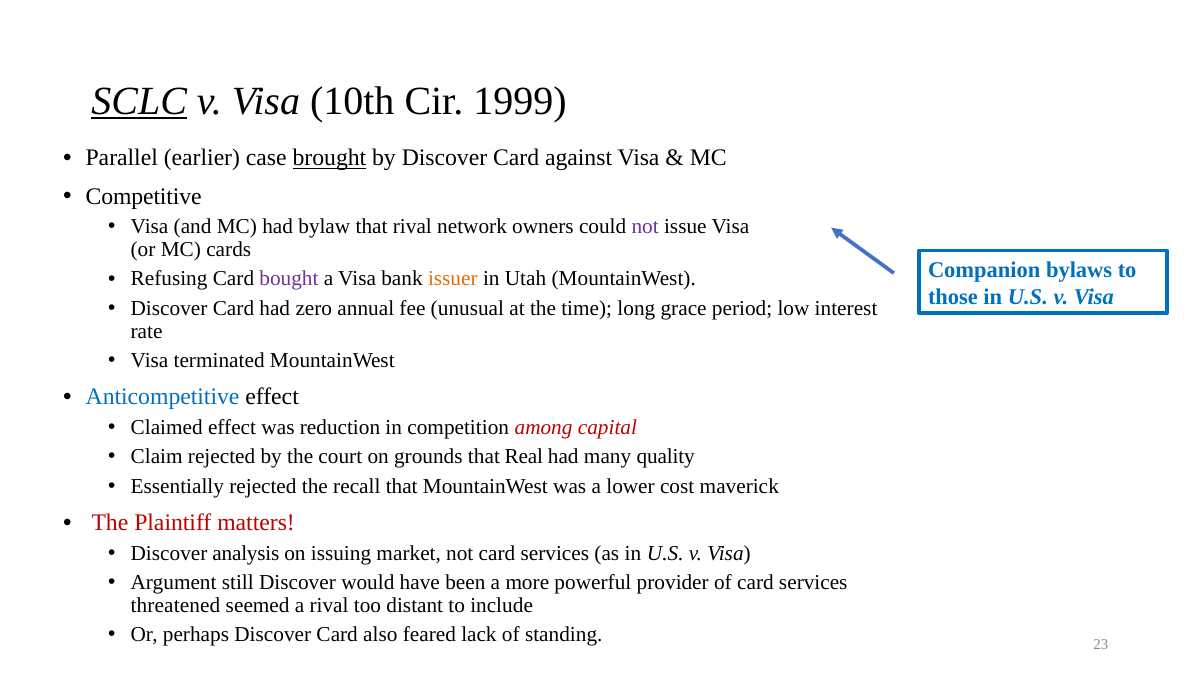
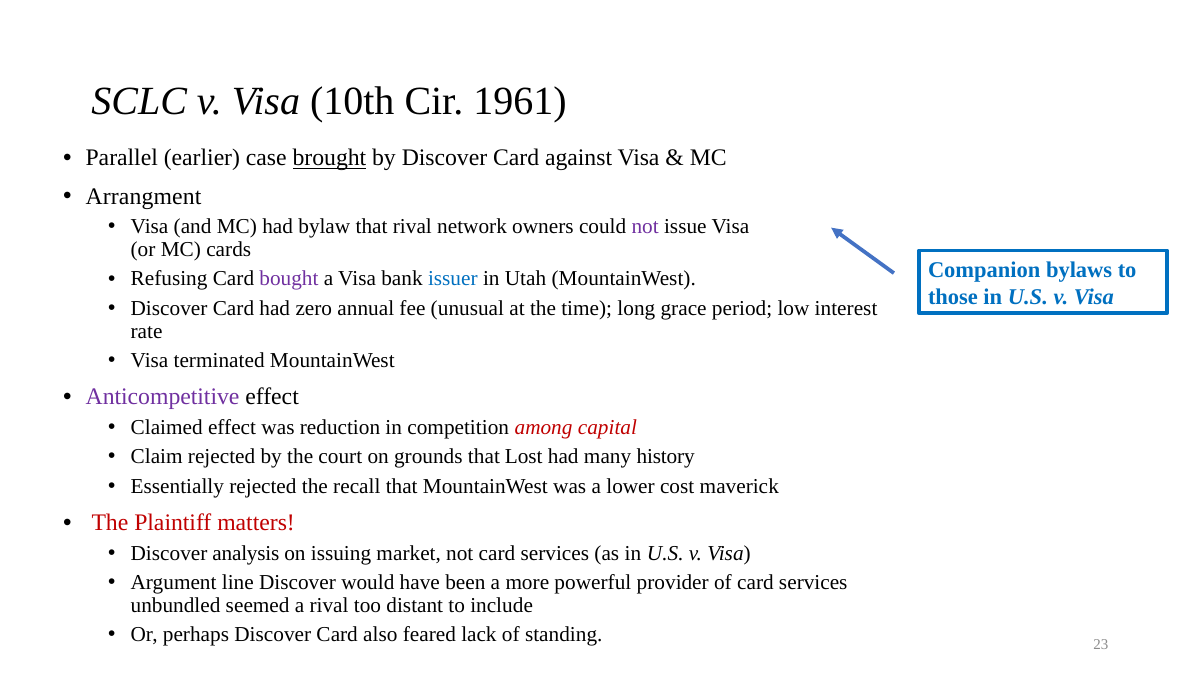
SCLC underline: present -> none (139, 101)
1999: 1999 -> 1961 (520, 101)
Competitive: Competitive -> Arrangment (144, 196)
issuer colour: orange -> blue (453, 279)
Anticompetitive colour: blue -> purple (163, 397)
Real: Real -> Lost (524, 457)
quality: quality -> history (666, 457)
still: still -> line (238, 583)
threatened: threatened -> unbundled (176, 606)
